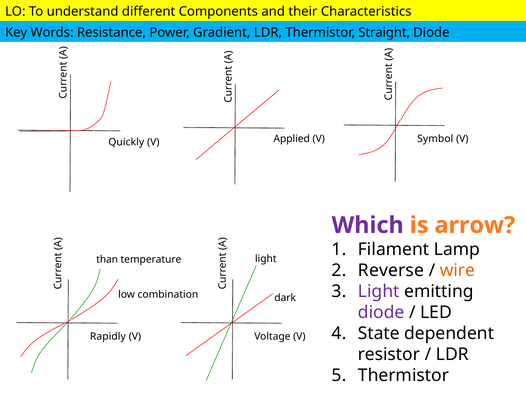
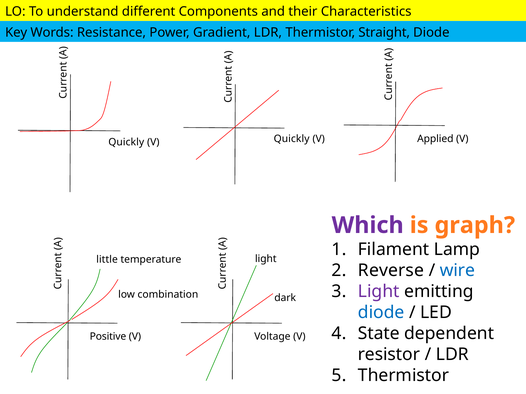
Applied: Applied -> Quickly (292, 139)
Symbol: Symbol -> Applied (435, 139)
arrow: arrow -> graph (475, 226)
than: than -> little (107, 260)
wire colour: orange -> blue (457, 271)
diode colour: purple -> blue (381, 313)
Rapidly: Rapidly -> Positive (108, 337)
